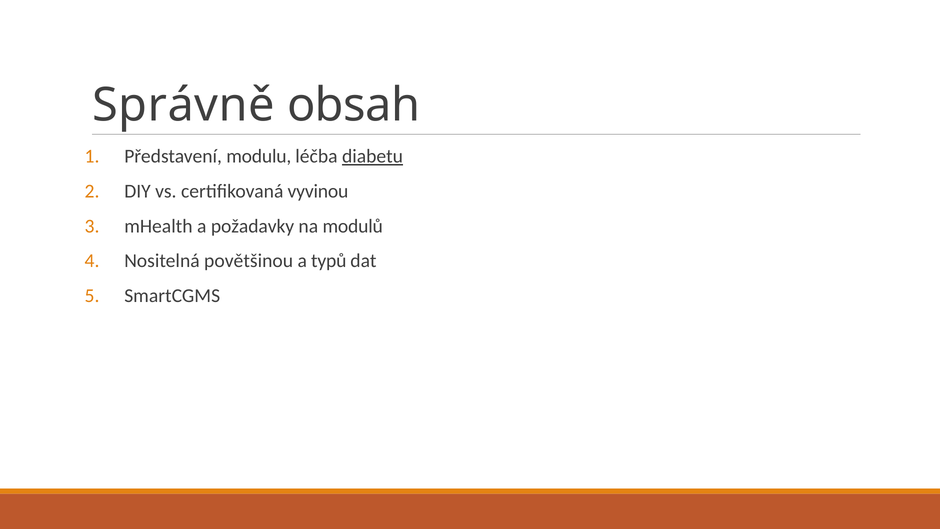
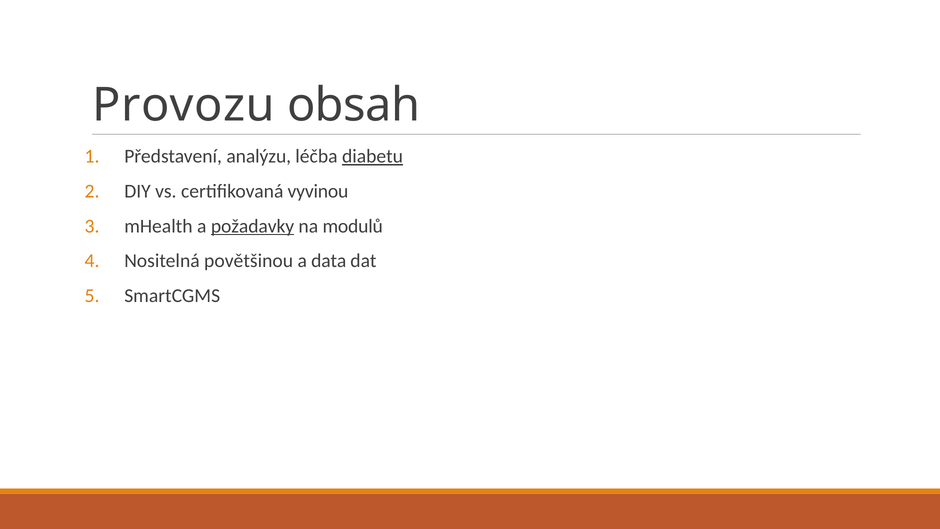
Správně: Správně -> Provozu (183, 105)
modulu: modulu -> analýzu (259, 156)
požadavky underline: none -> present (253, 226)
typů: typů -> data (329, 261)
